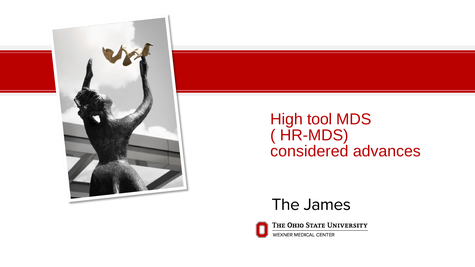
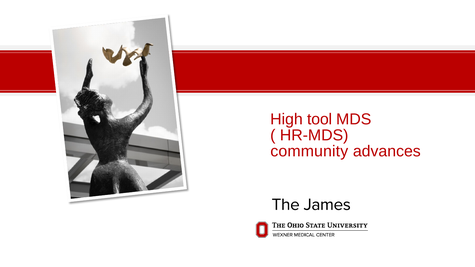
considered: considered -> community (309, 152)
